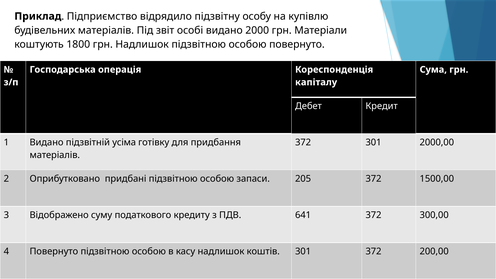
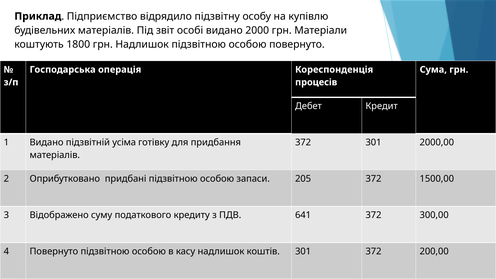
капіталу: капіталу -> процесiв (316, 82)
